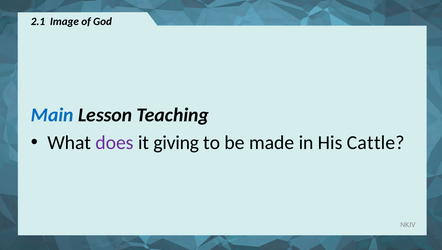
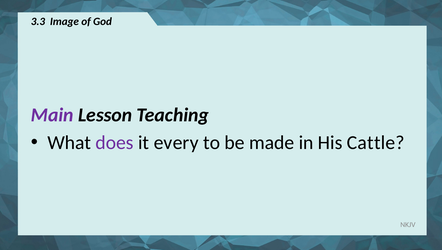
2.1: 2.1 -> 3.3 (38, 22)
Main colour: blue -> purple (52, 115)
giving: giving -> every (176, 142)
